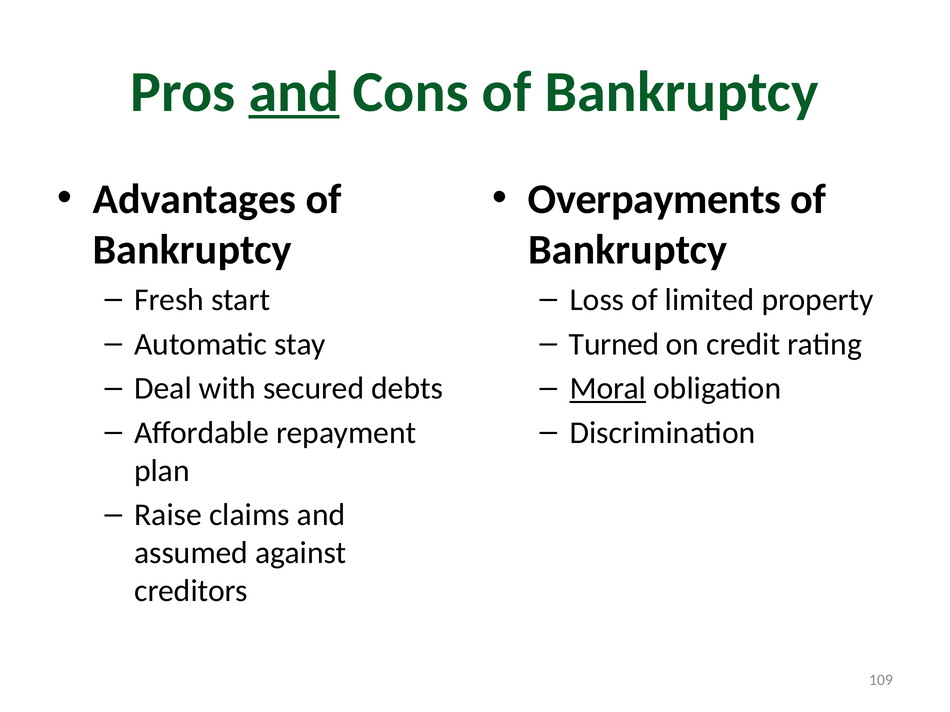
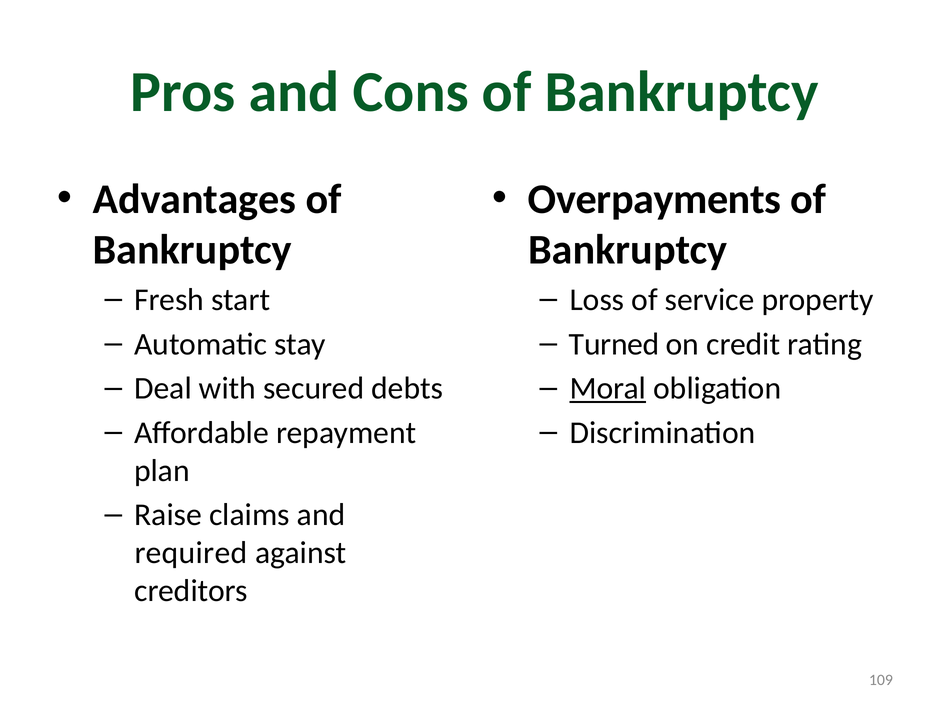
and underline: present -> none (294, 92)
limited: limited -> service (710, 300)
assumed: assumed -> required (191, 553)
